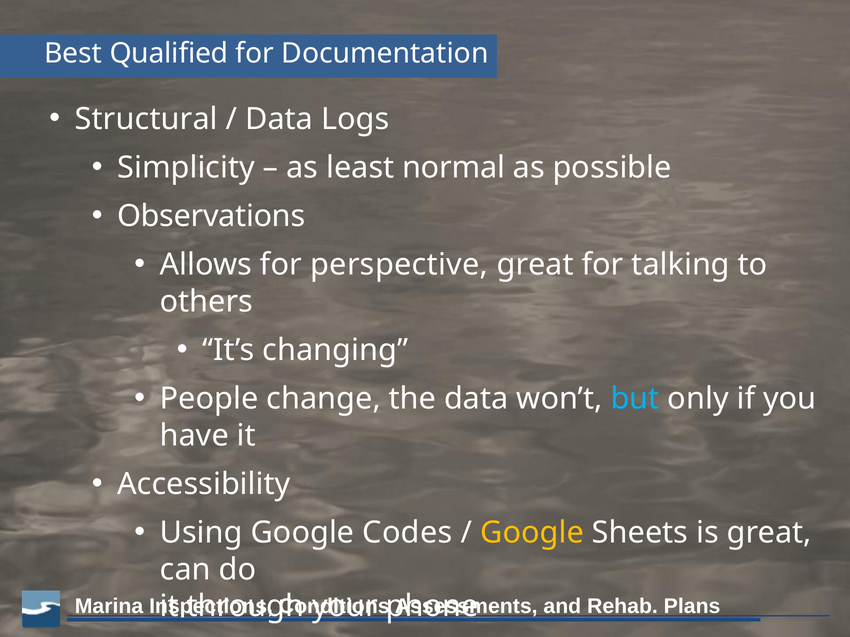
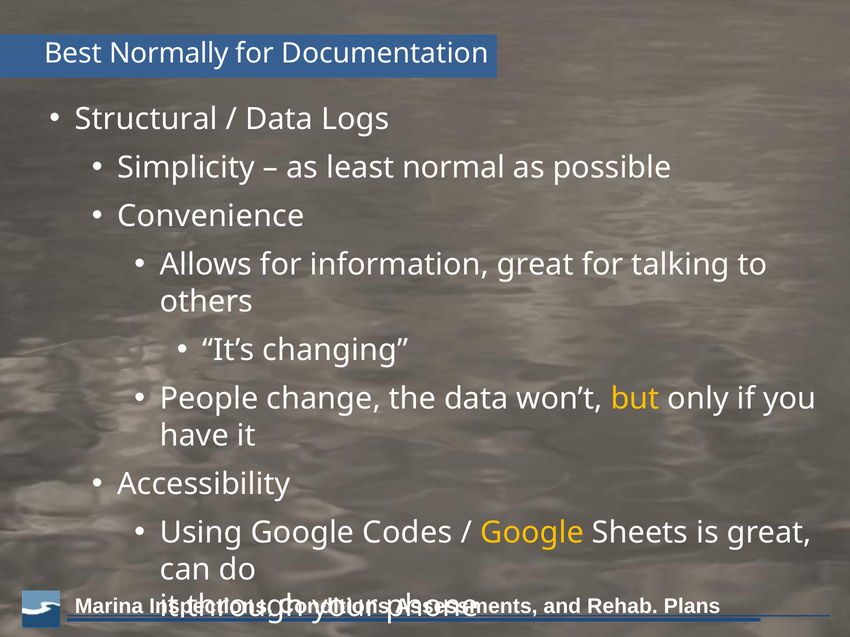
Qualified: Qualified -> Normally (169, 54)
Observations: Observations -> Convenience (211, 216)
perspective: perspective -> information (399, 265)
but colour: light blue -> yellow (635, 399)
